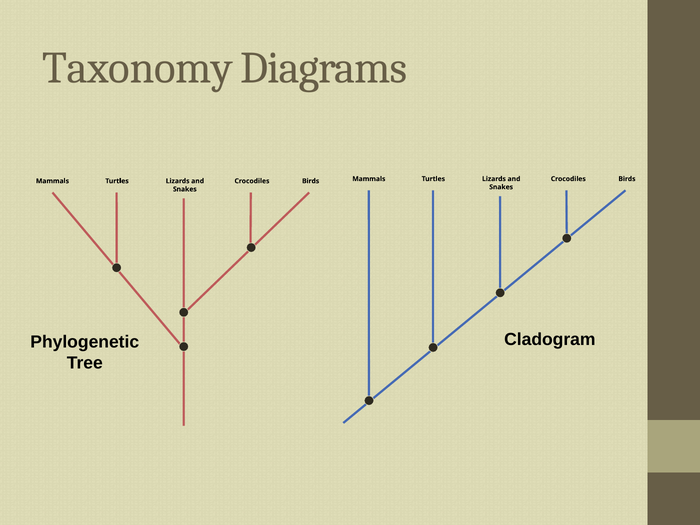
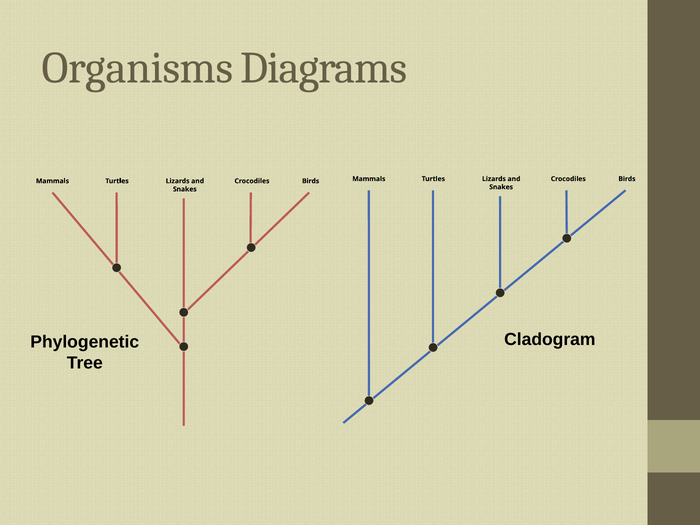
Taxonomy: Taxonomy -> Organisms (137, 68)
